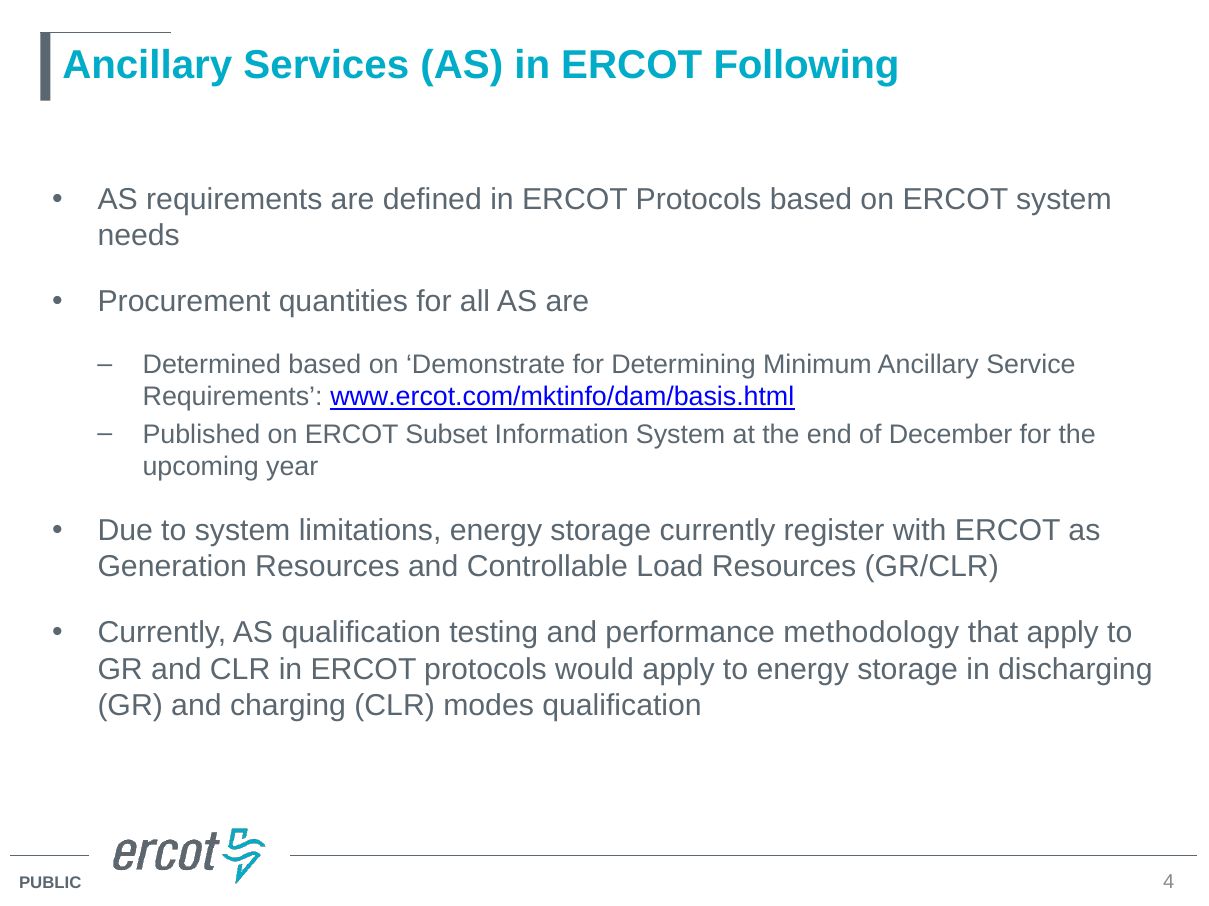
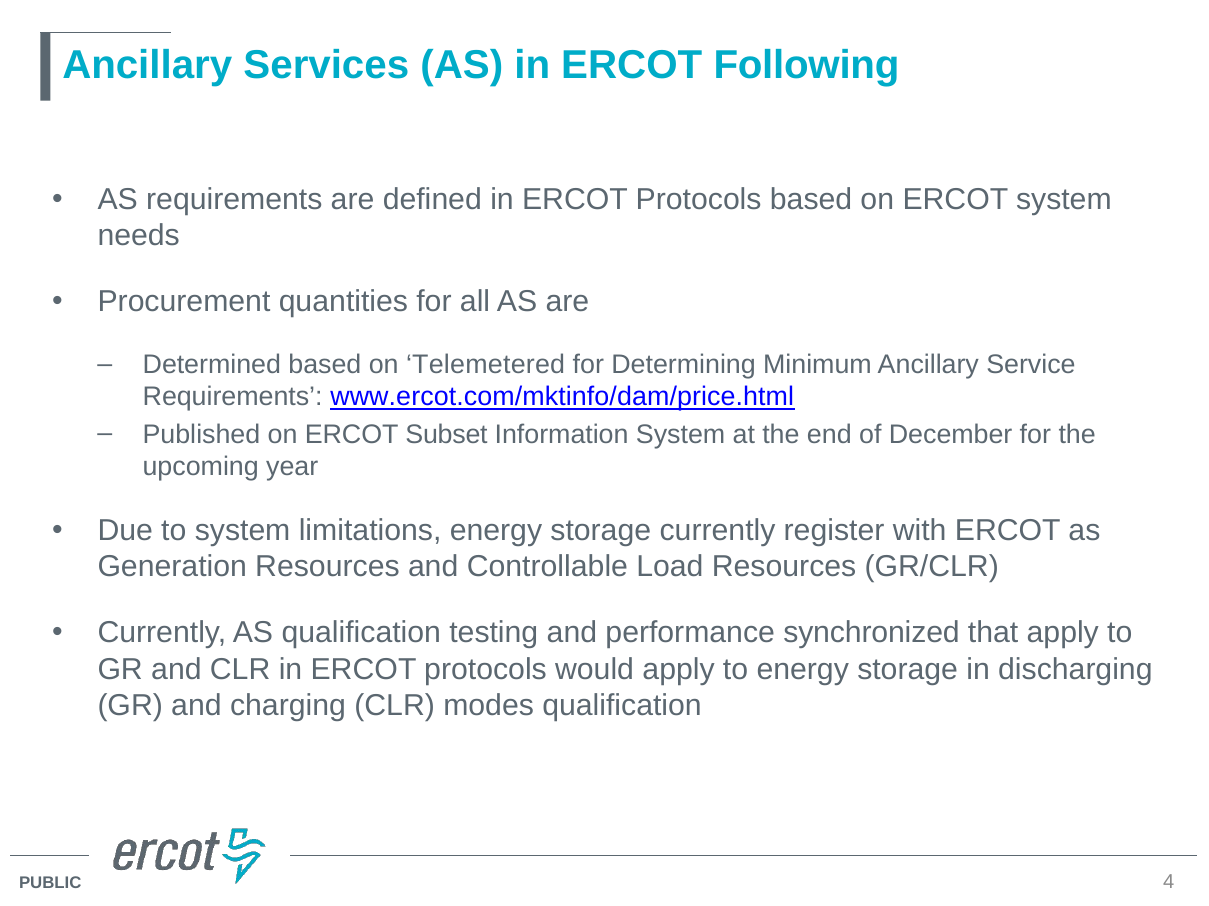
Demonstrate: Demonstrate -> Telemetered (486, 365)
www.ercot.com/mktinfo/dam/basis.html: www.ercot.com/mktinfo/dam/basis.html -> www.ercot.com/mktinfo/dam/price.html (562, 397)
methodology: methodology -> synchronized (872, 633)
